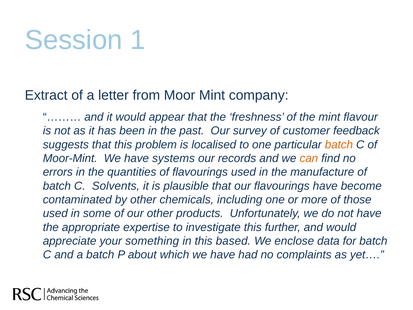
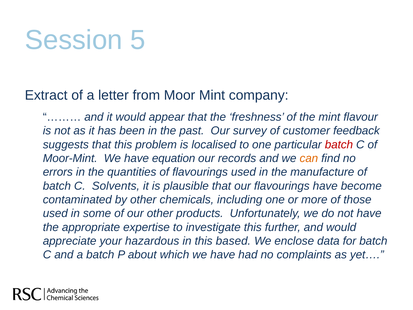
1: 1 -> 5 (138, 40)
batch colour: orange -> red (339, 144)
systems: systems -> equation (174, 158)
something: something -> hazardous (152, 241)
